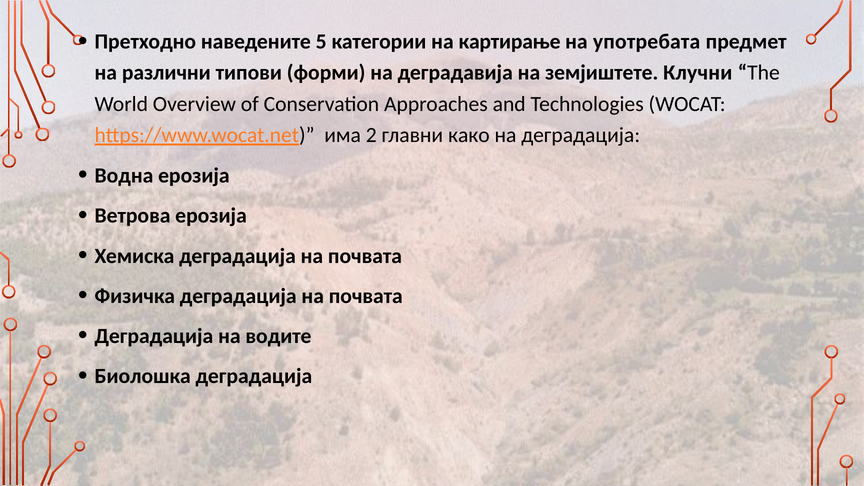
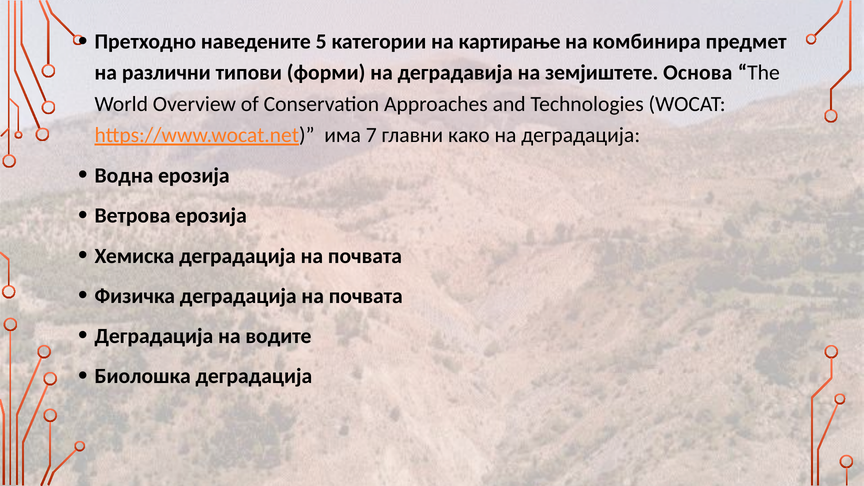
употребата: употребата -> комбинира (647, 42)
Клучни: Клучни -> Основа (698, 73)
2: 2 -> 7 (371, 135)
